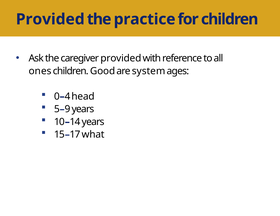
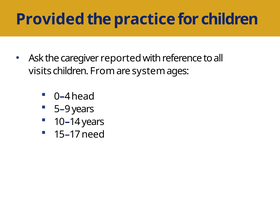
caregiver provided: provided -> reported (121, 58)
ones: ones -> visits (40, 71)
Good: Good -> From (103, 71)
what: what -> need (93, 135)
